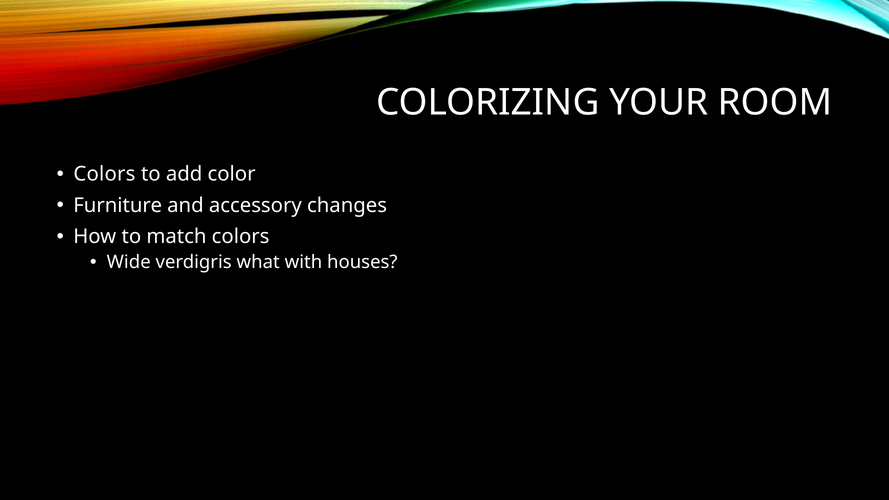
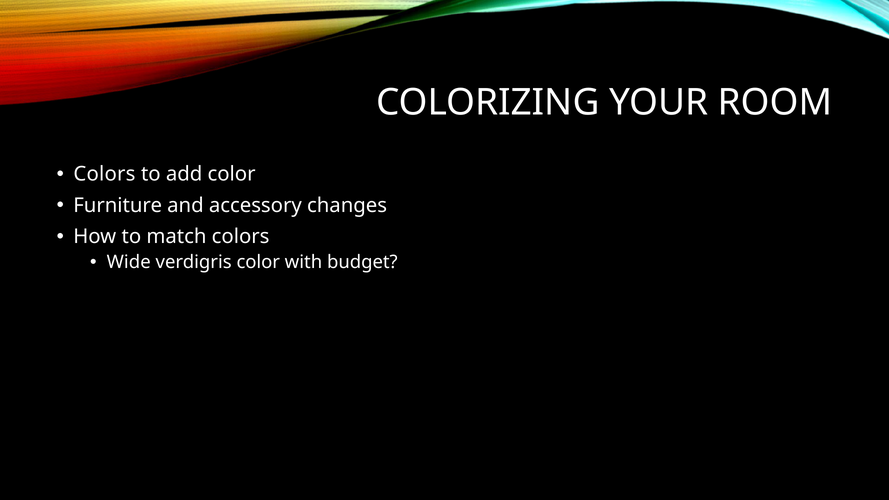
verdigris what: what -> color (258, 262)
houses: houses -> budget (362, 262)
